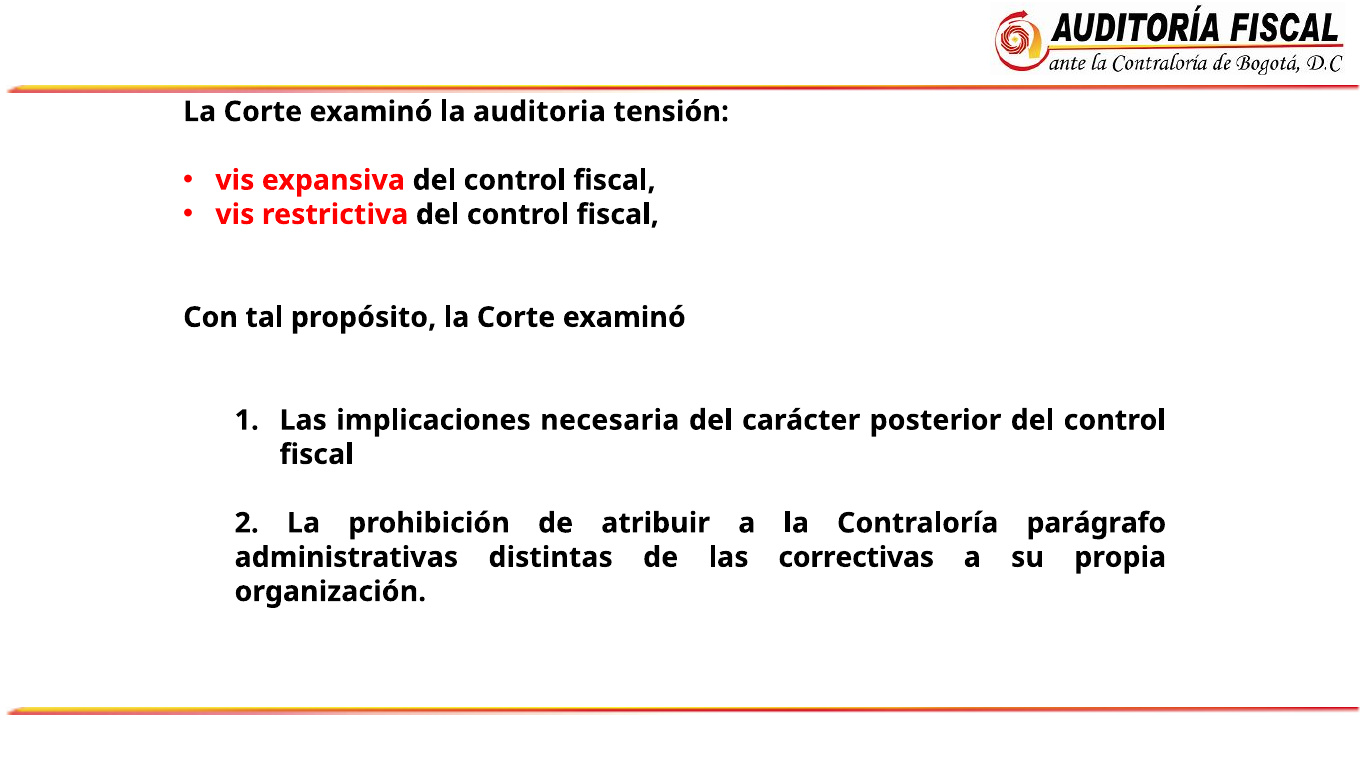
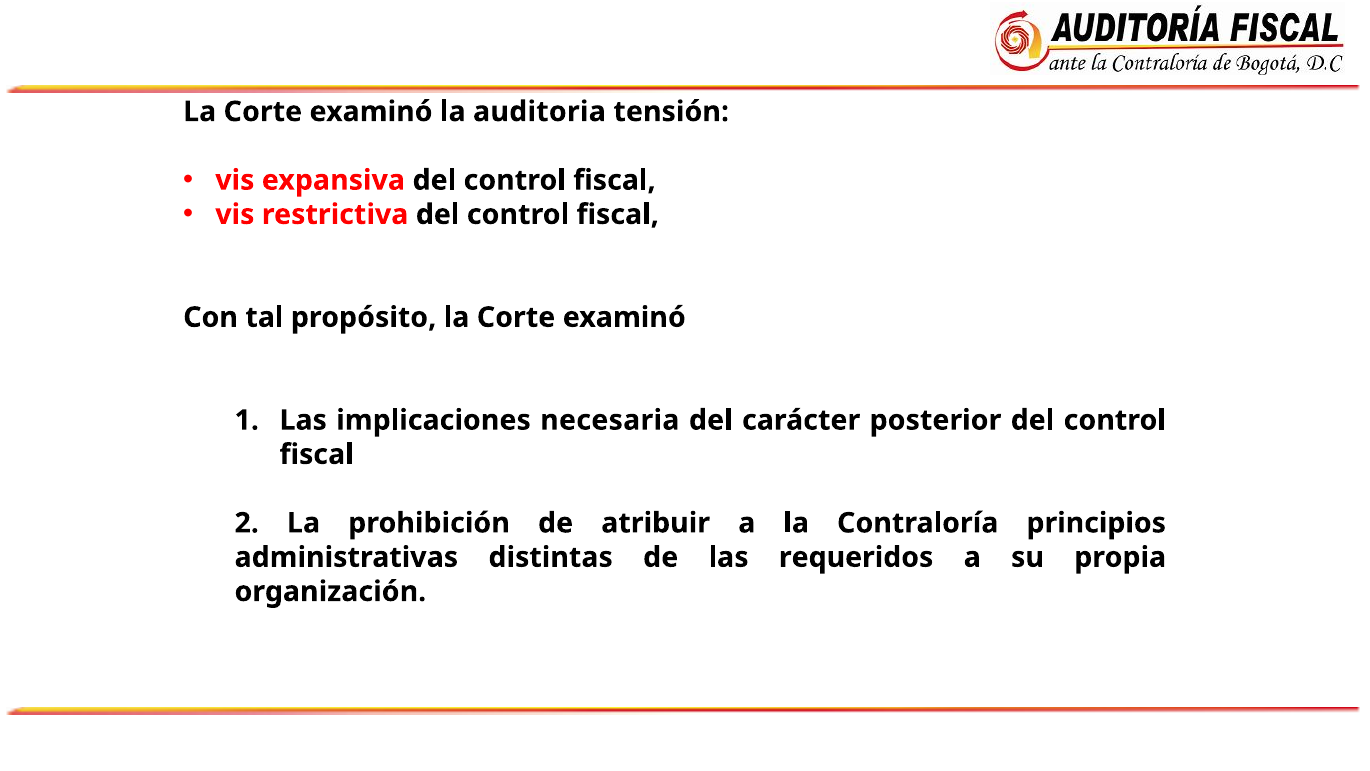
parágrafo: parágrafo -> principios (1096, 523)
correctivas: correctivas -> requeridos (856, 557)
